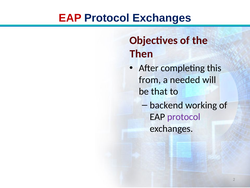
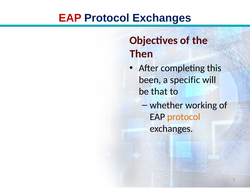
from: from -> been (150, 80)
needed: needed -> specific (185, 80)
backend: backend -> whether (166, 105)
protocol colour: purple -> orange (184, 117)
